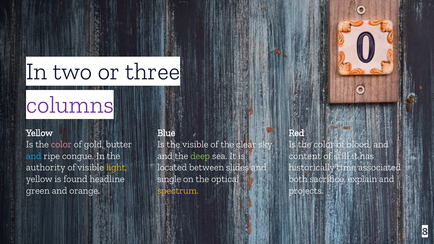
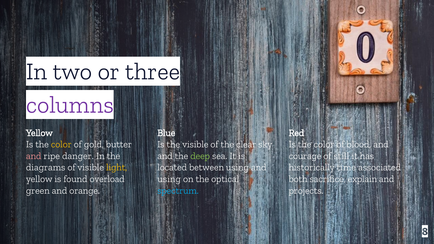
color colour: pink -> yellow (61, 144)
and colour: light blue -> pink (34, 156)
congue: congue -> danger (78, 156)
content: content -> courage (305, 156)
authority: authority -> diagrams (46, 168)
between slides: slides -> using (237, 168)
headline: headline -> overload (107, 179)
single: single -> using (169, 179)
spectrum colour: yellow -> light blue (178, 191)
